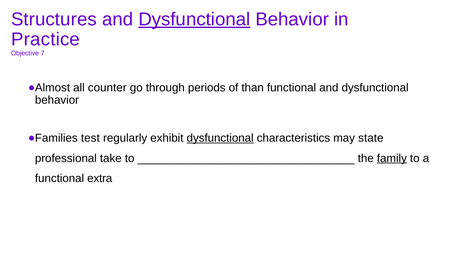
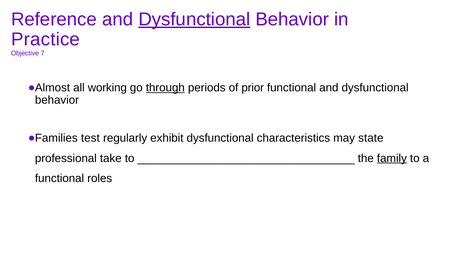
Structures: Structures -> Reference (54, 19)
counter: counter -> working (107, 88)
through underline: none -> present (165, 88)
than: than -> prior (253, 88)
dysfunctional underline: present -> none (220, 138)
extra: extra -> roles (100, 178)
